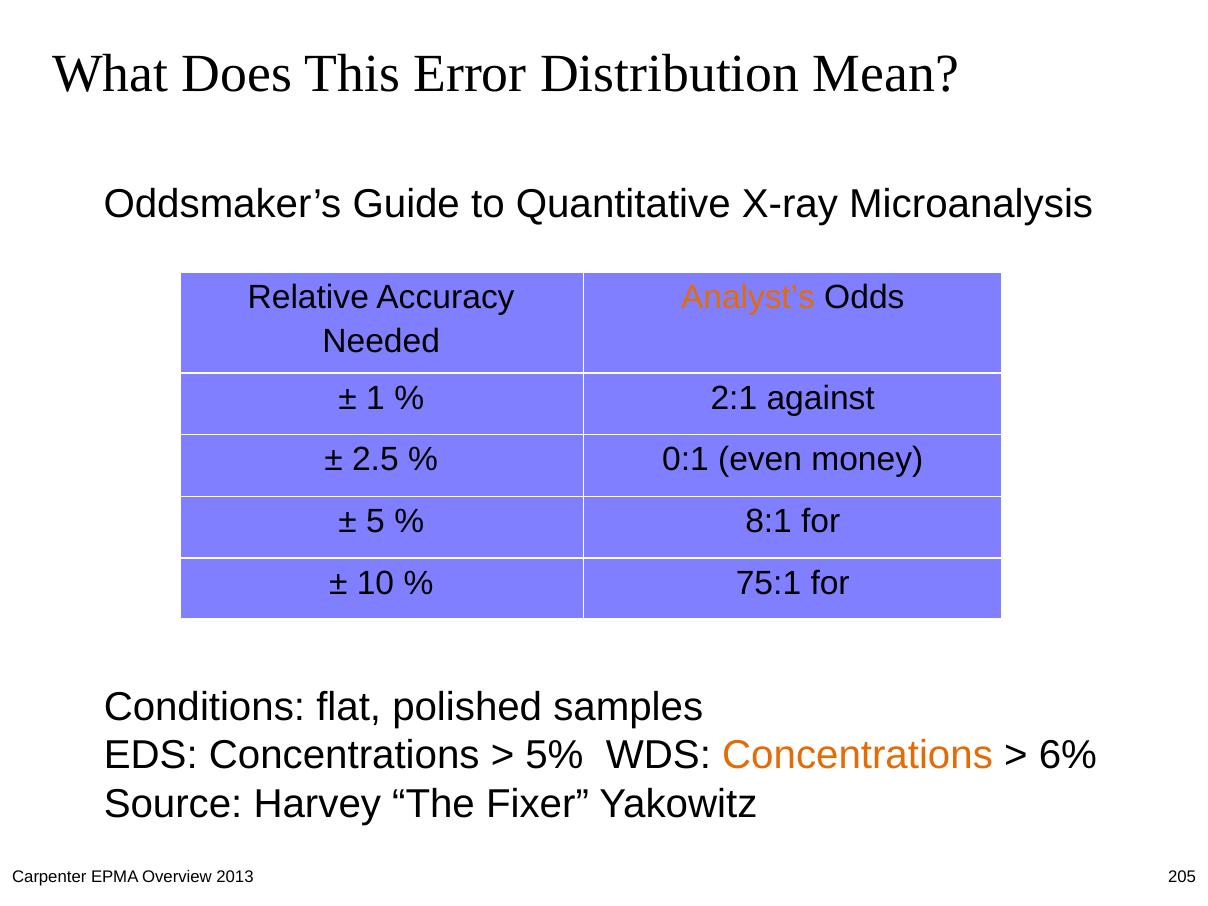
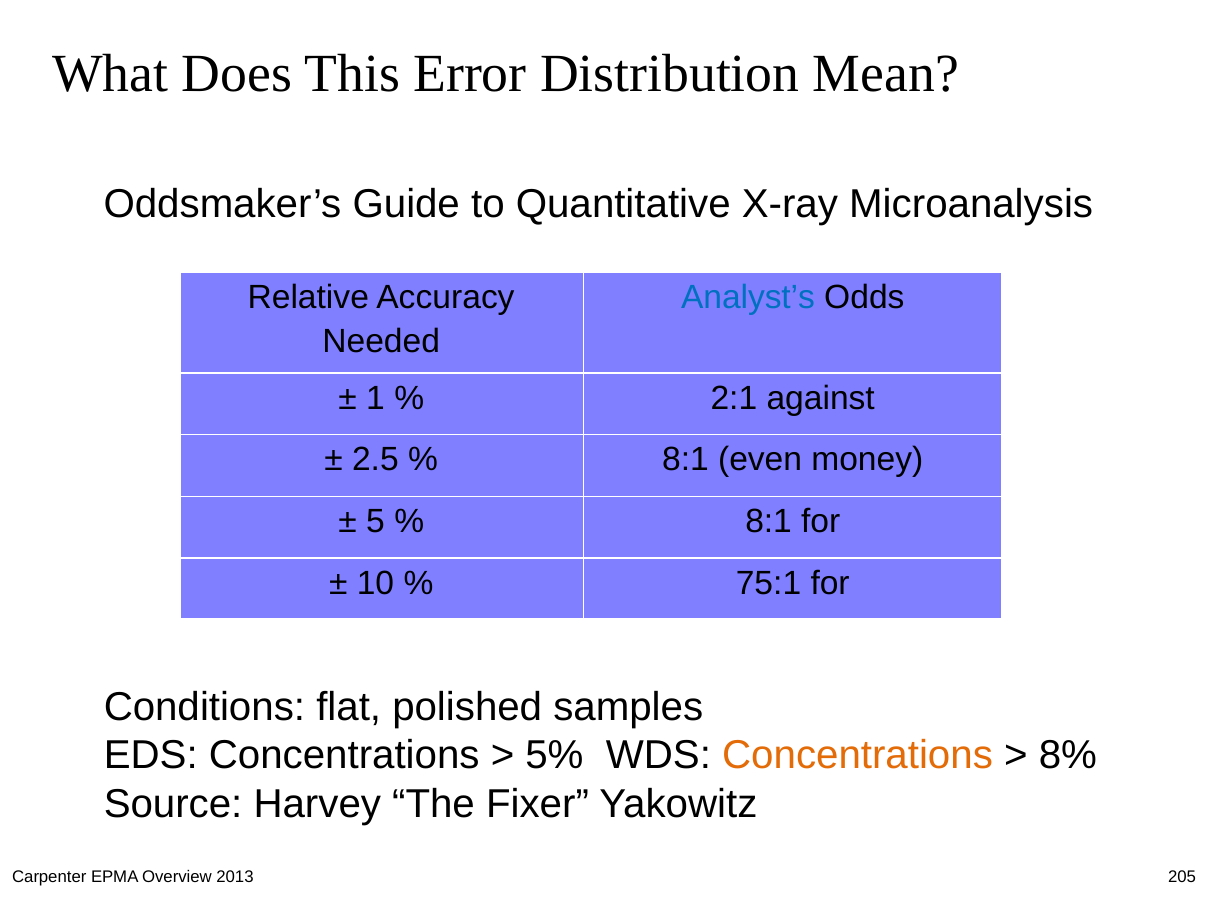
Analyst’s colour: orange -> blue (748, 297)
0:1: 0:1 -> 8:1 (685, 460)
6%: 6% -> 8% (1068, 756)
